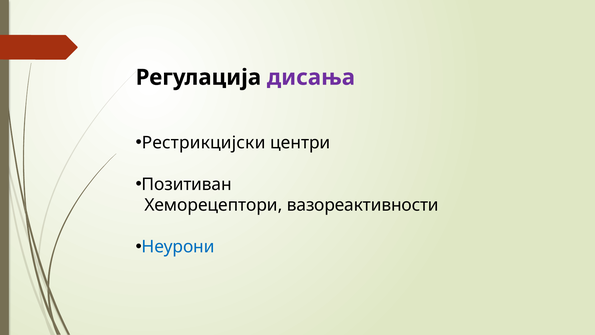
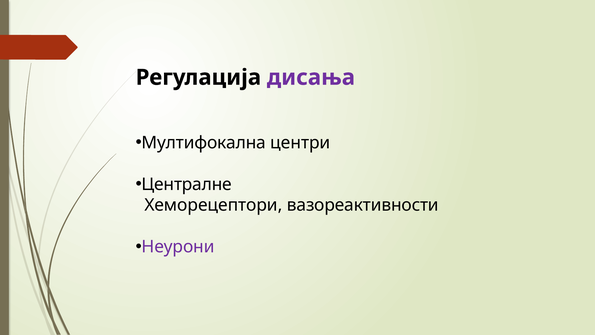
Рестрикцијски: Рестрикцијски -> Мултифокална (204, 142)
Позитиван: Позитиван -> Централне (187, 184)
Неурони colour: blue -> purple (178, 247)
